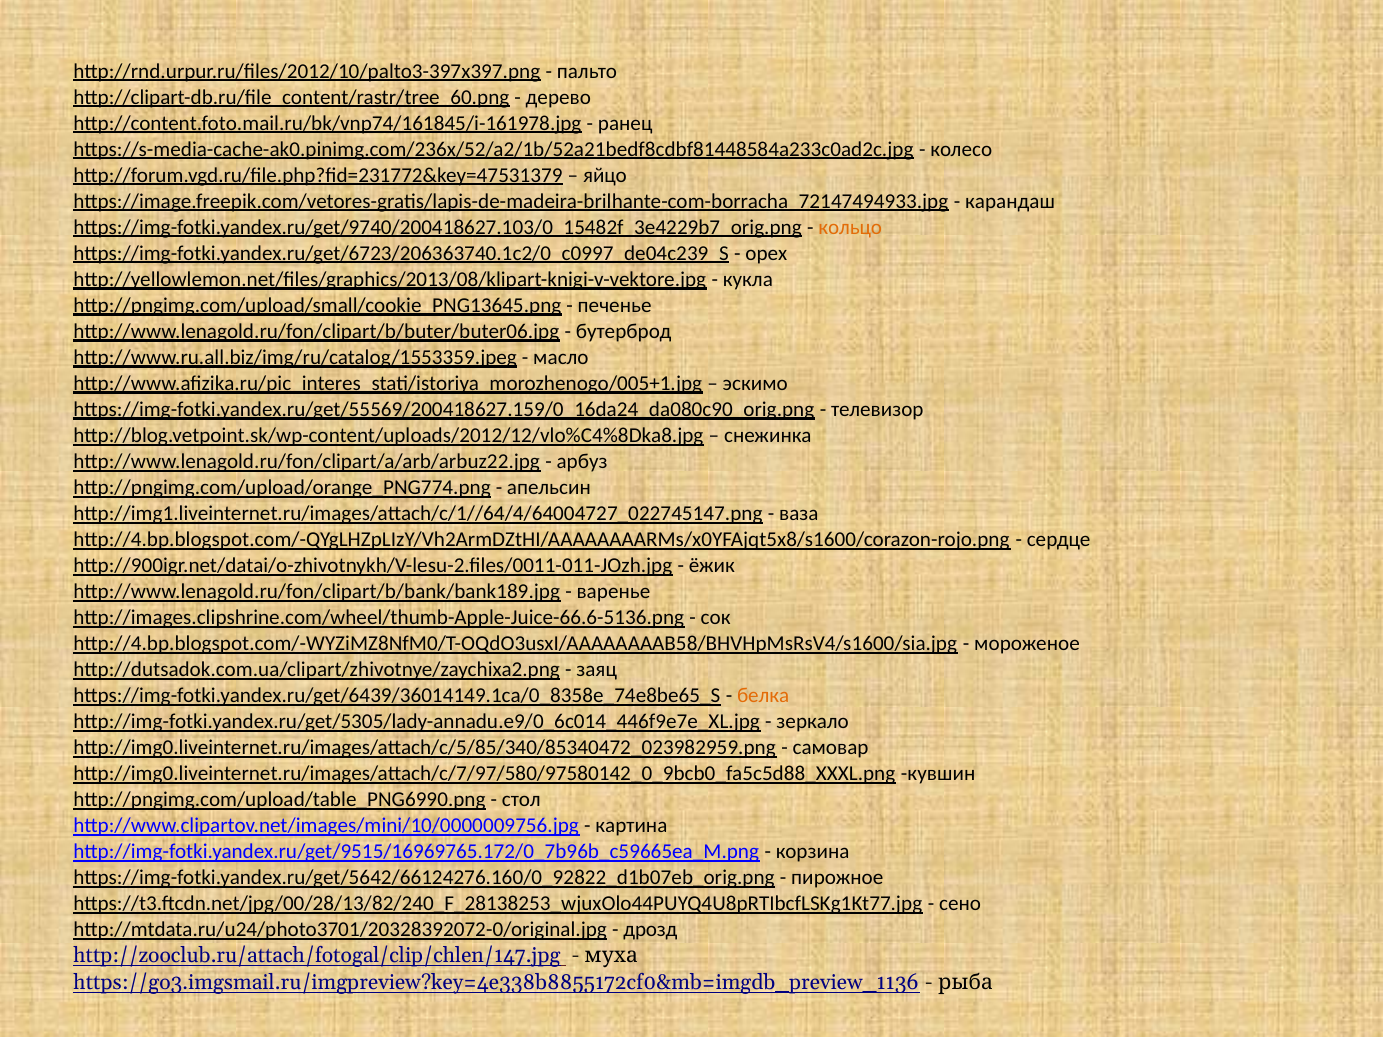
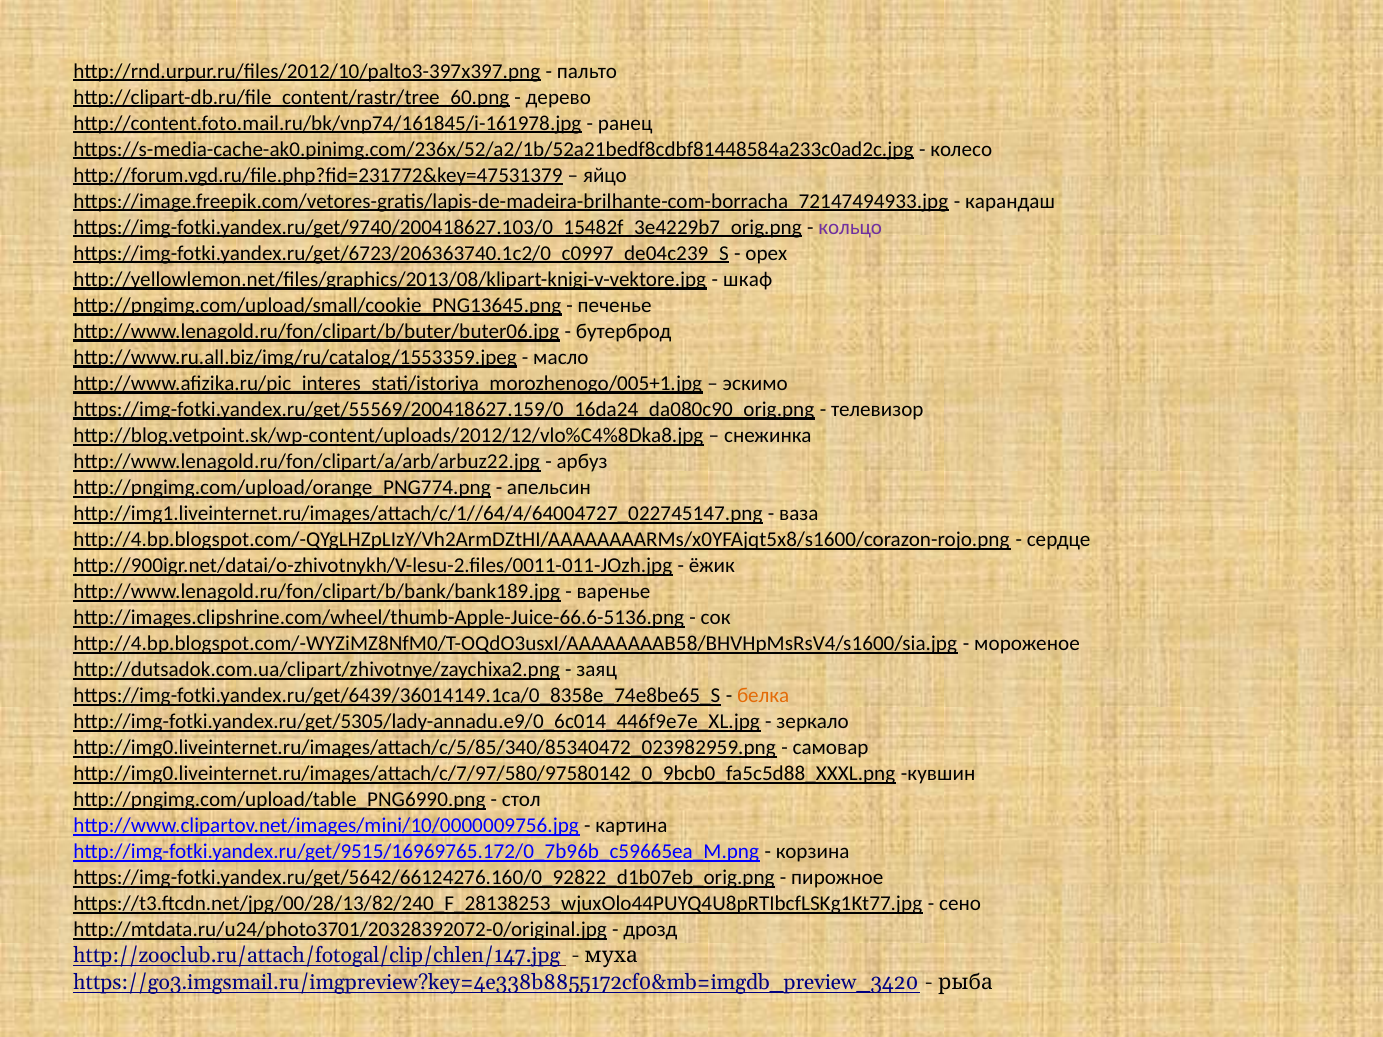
кольцо colour: orange -> purple (850, 227)
кукла: кукла -> шкаф (748, 279)
https://go3.imgsmail.ru/imgpreview?key=4e338b8855172cf0&mb=imgdb_preview_1136: https://go3.imgsmail.ru/imgpreview?key=4e338b8855172cf0&mb=imgdb_preview_1136 -> https://go3.imgsmail.ru/imgpreview?key=4e338b8855172cf0&mb=imgdb_preview_3420 (496, 983)
